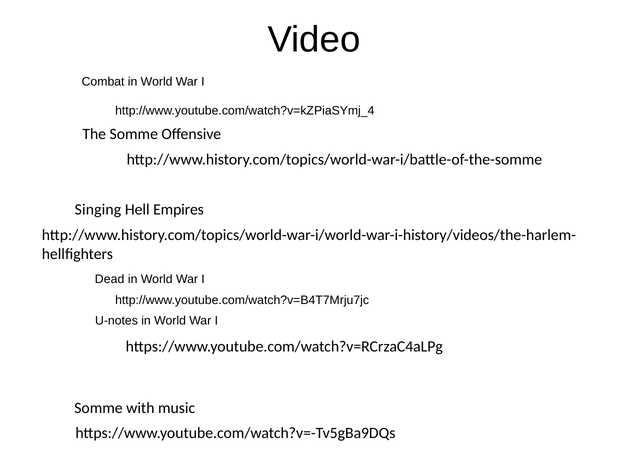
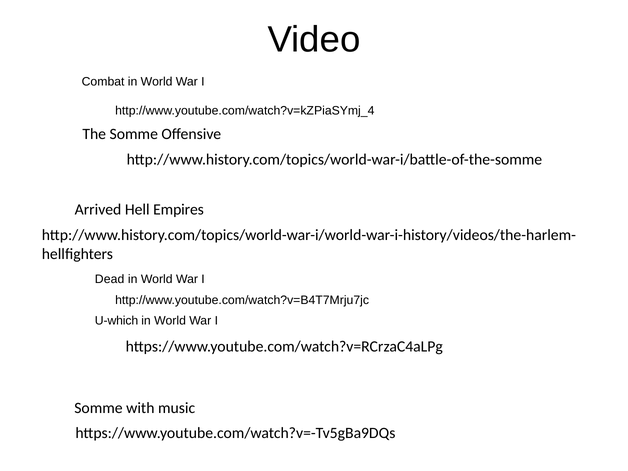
Singing: Singing -> Arrived (98, 210)
U-notes: U-notes -> U-which (117, 321)
